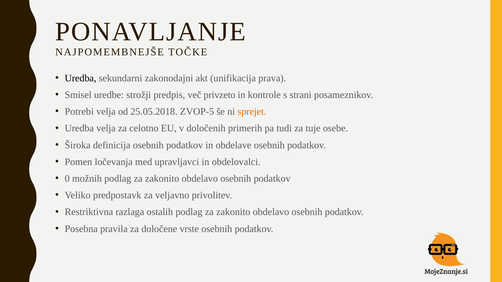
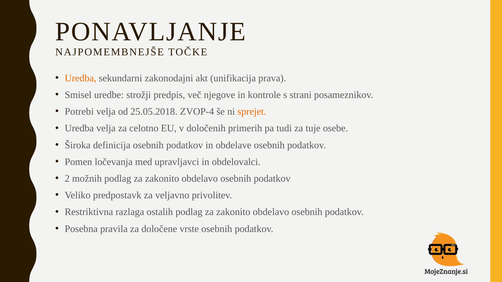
Uredba colour: black -> orange (81, 78)
privzeto: privzeto -> njegove (220, 95)
ZVOP-5: ZVOP-5 -> ZVOP-4 (197, 112)
0: 0 -> 2 (67, 179)
